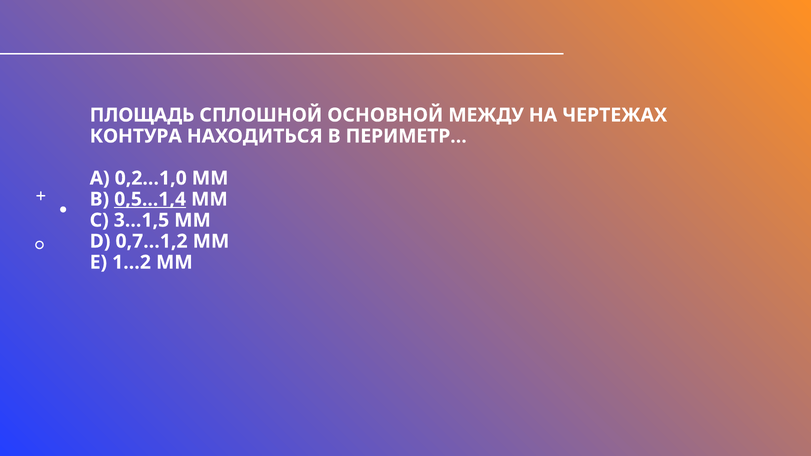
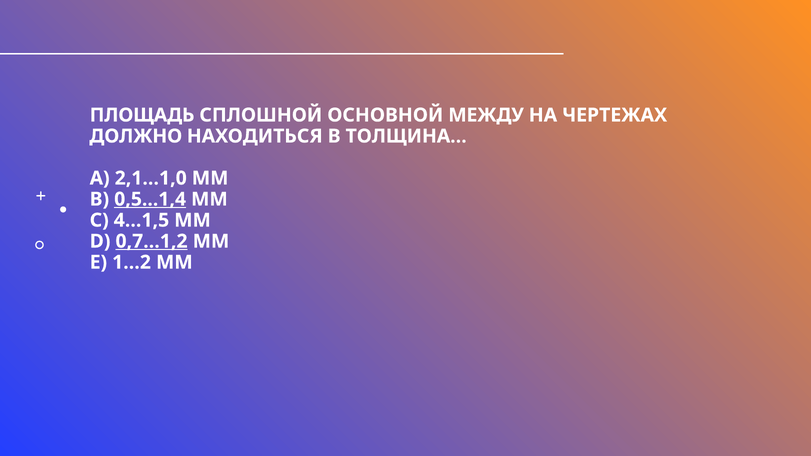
КОНТУРА: КОНТУРА -> ДОЛЖНО (136, 136)
ПЕРИМЕТР…: ПЕРИМЕТР… -> ТОЛЩИНА… (406, 136)
0,2…1,0: 0,2…1,0 -> 2,1…1,0 (151, 178)
3…1,5: 3…1,5 -> 4…1,5 (141, 220)
0,7…1,2 underline: none -> present (152, 241)
